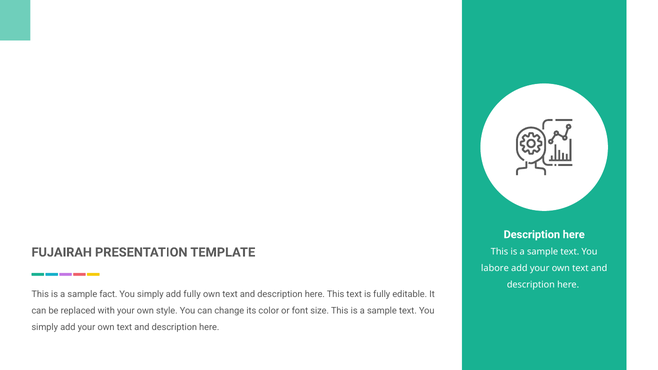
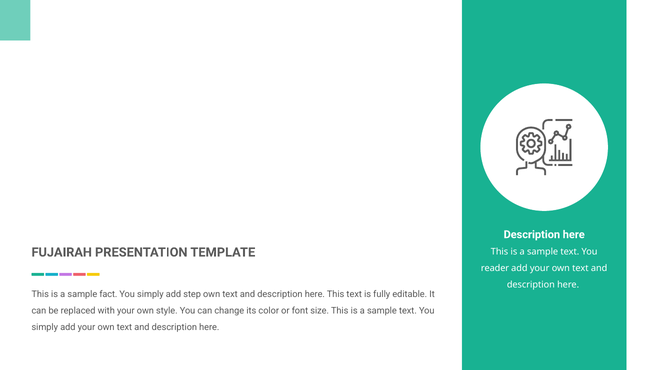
labore: labore -> reader (495, 269)
add fully: fully -> step (192, 294)
